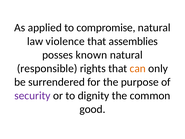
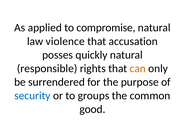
assemblies: assemblies -> accusation (133, 41)
known: known -> quickly (91, 55)
security colour: purple -> blue (32, 95)
dignity: dignity -> groups (94, 95)
